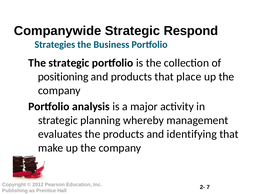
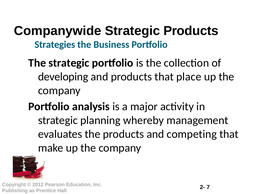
Strategic Respond: Respond -> Products (191, 31)
positioning: positioning -> developing (63, 76)
identifying: identifying -> competing (192, 134)
